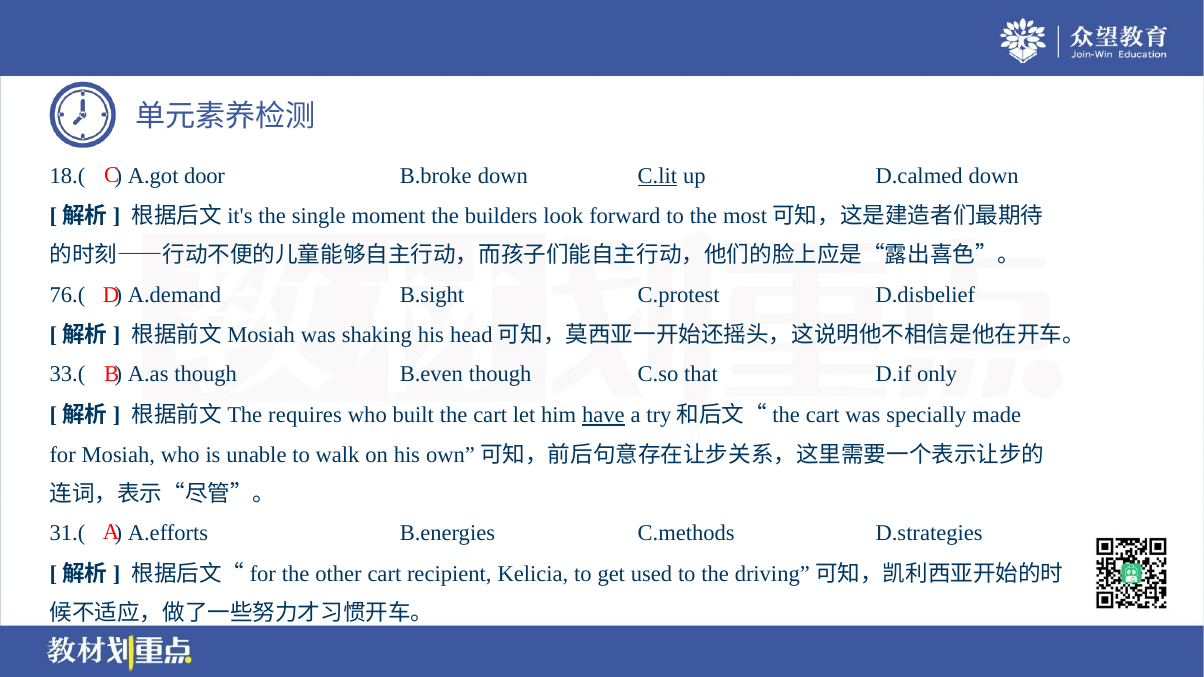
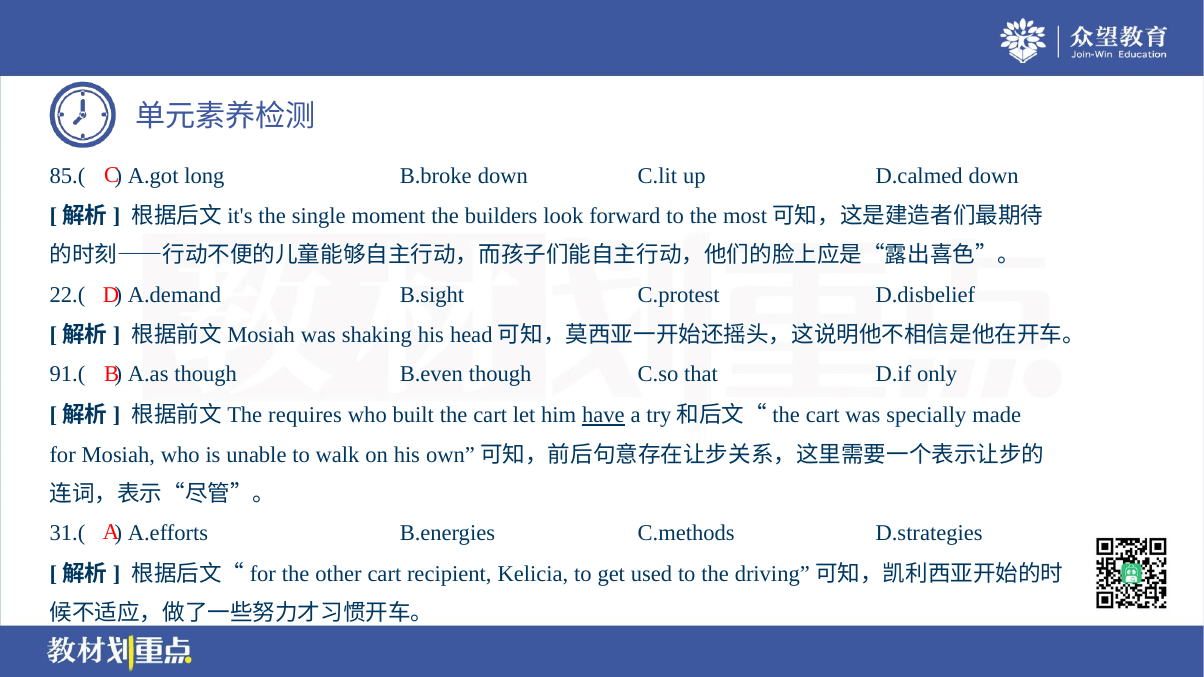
18.(: 18.( -> 85.( (67, 176)
door: door -> long (204, 176)
C.lit underline: present -> none (657, 176)
76.(: 76.( -> 22.( (67, 295)
33.(: 33.( -> 91.( (67, 374)
